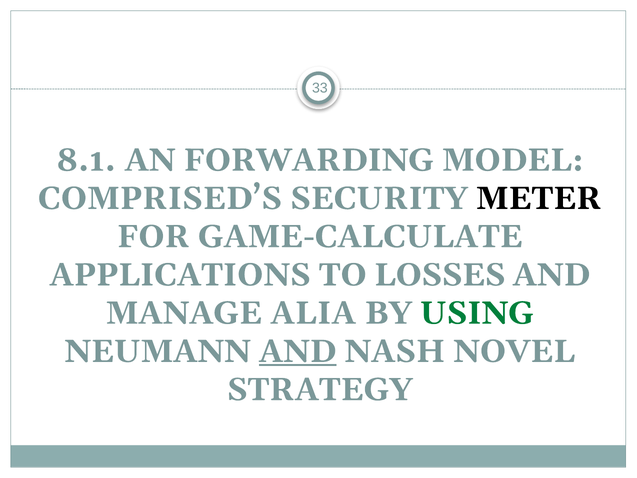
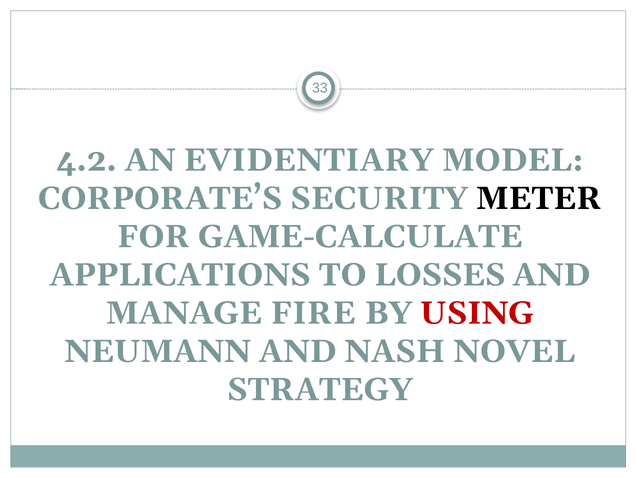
8.1: 8.1 -> 4.2 (86, 160)
FORWARDING: FORWARDING -> EVIDENTIARY (309, 160)
COMPRISED’S: COMPRISED’S -> CORPORATE’S (160, 198)
ALIA: ALIA -> FIRE (313, 313)
USING colour: green -> red (477, 313)
AND underline: present -> none (298, 351)
